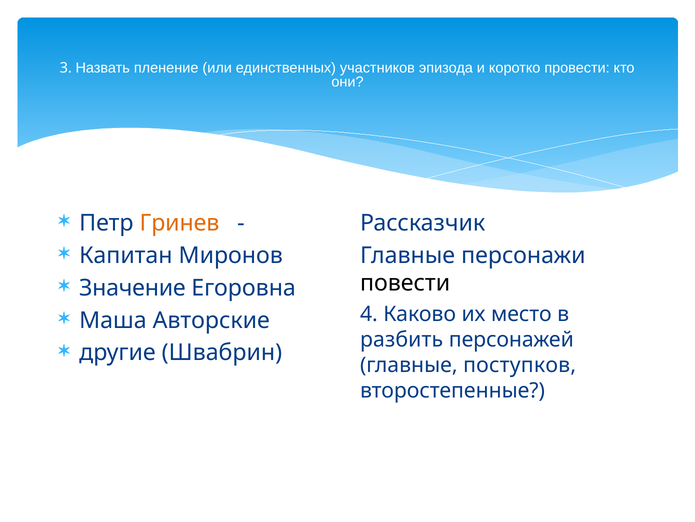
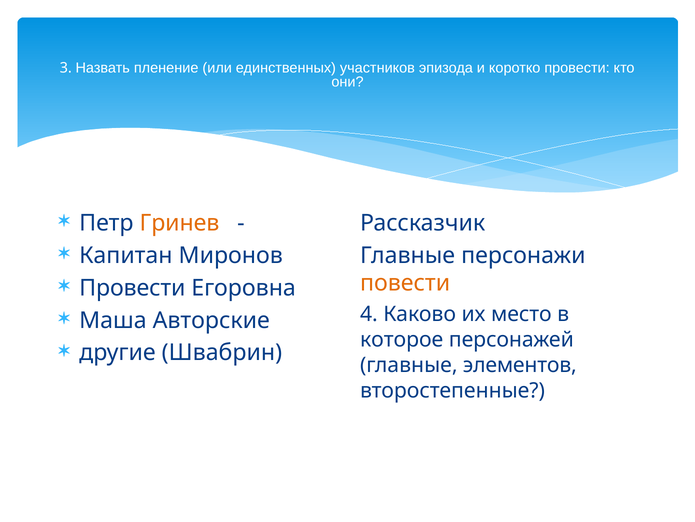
Значение: Значение -> Провести (132, 287)
повести colour: black -> orange (405, 283)
разбить: разбить -> которое (402, 339)
поступков: поступков -> элементов (520, 365)
